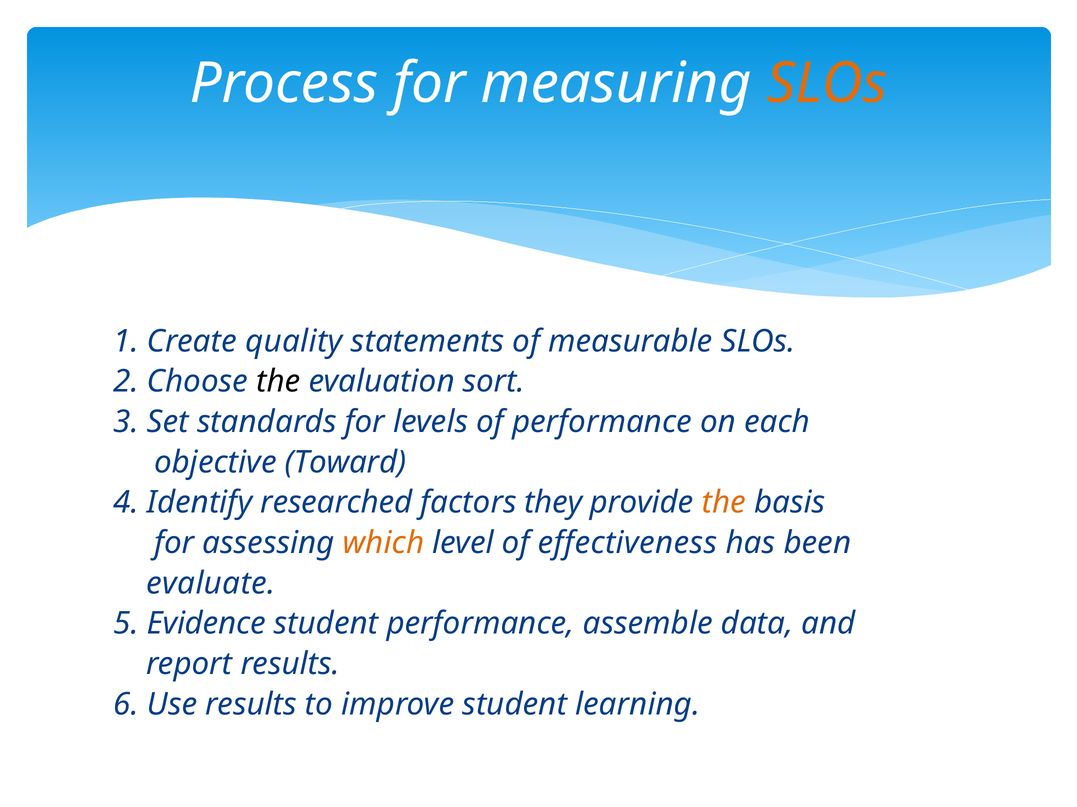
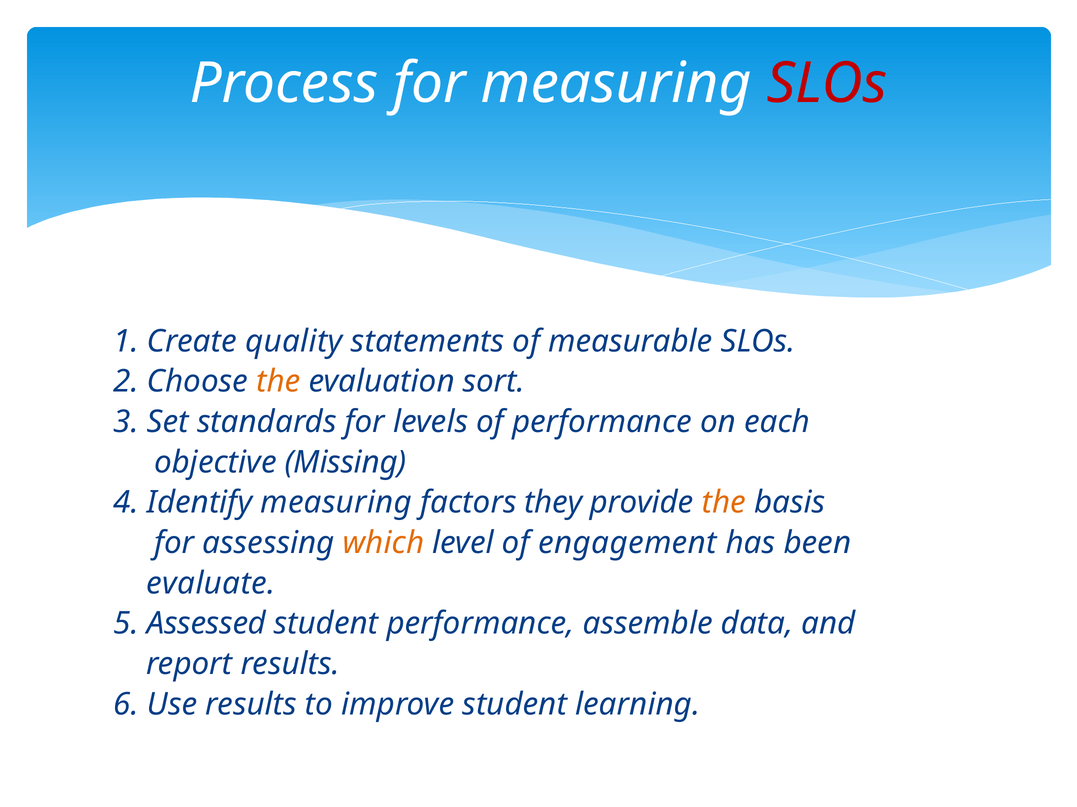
SLOs colour: orange -> red (827, 83)
the colour: black -> orange (278, 382)
Toward: Toward -> Missing (346, 463)
Identify researched: researched -> measuring (336, 503)
effectiveness: effectiveness -> engagement (628, 543)
Evidence: Evidence -> Assessed (206, 624)
